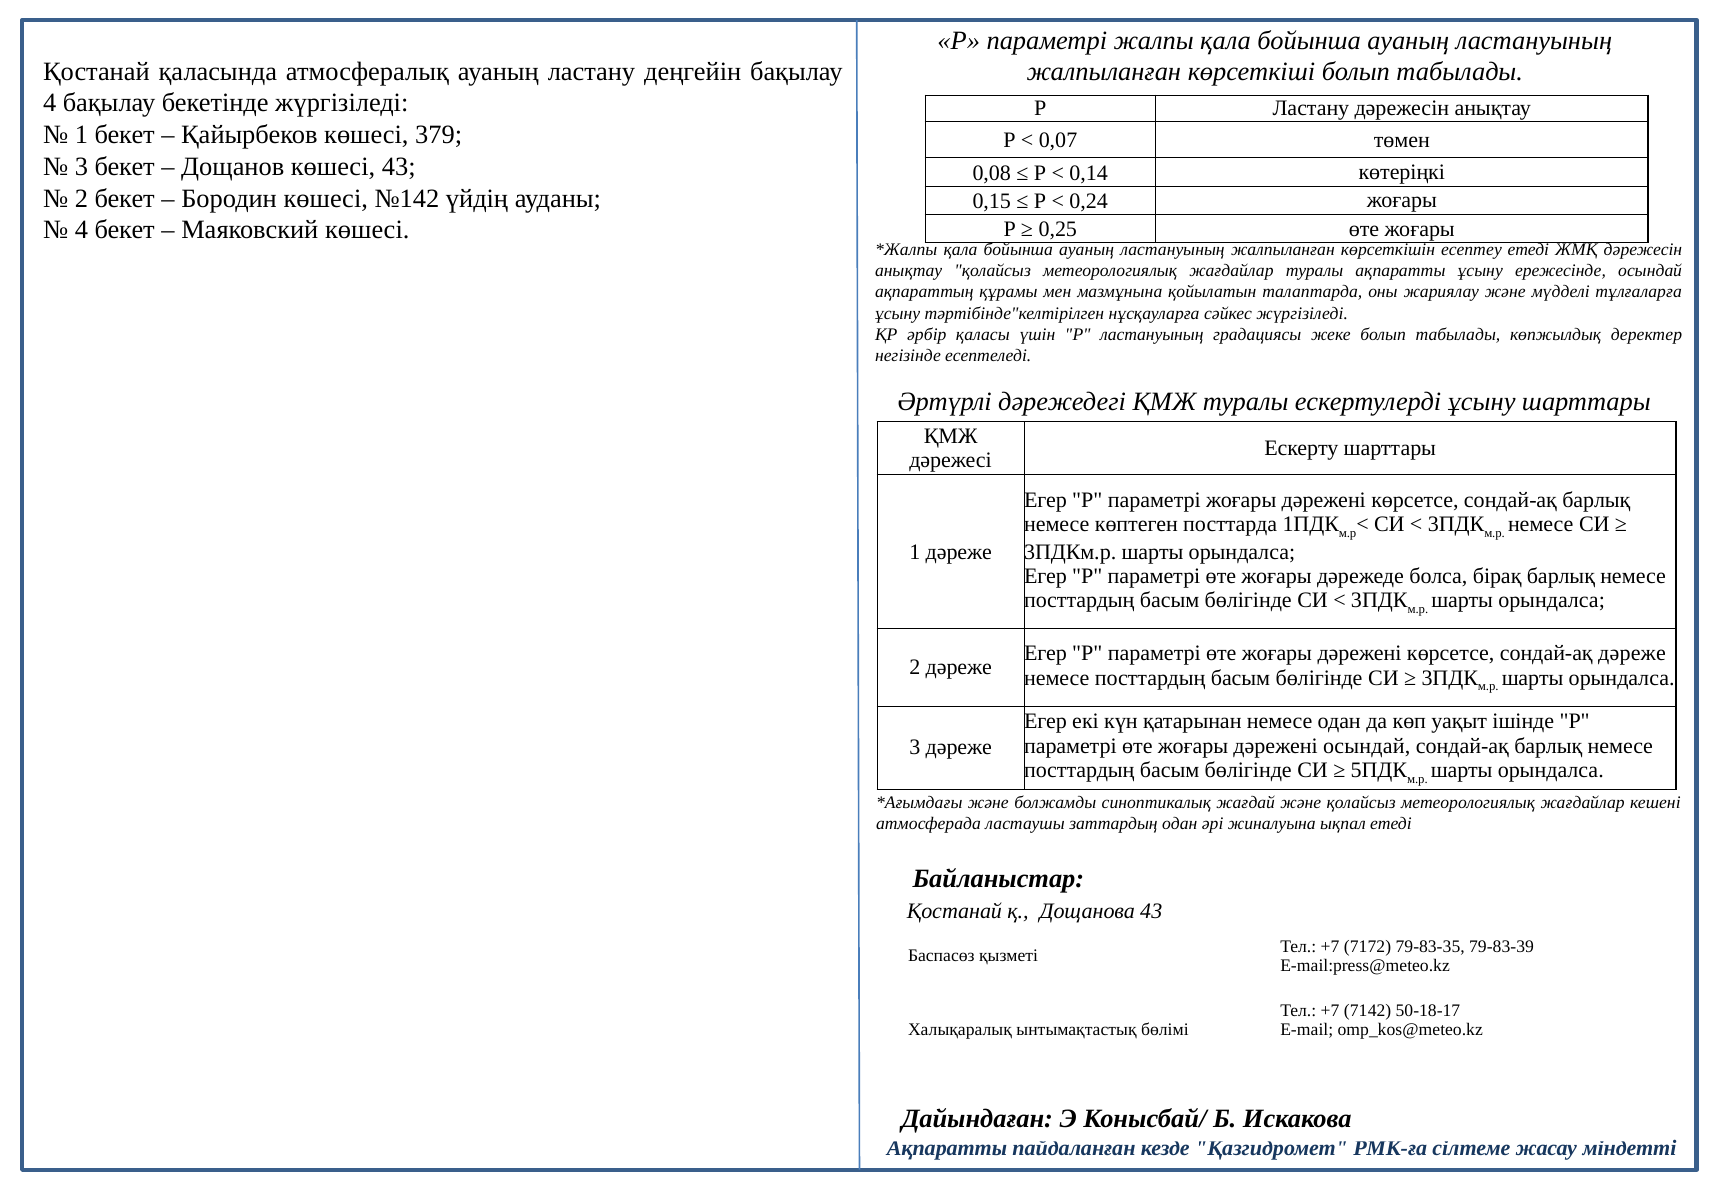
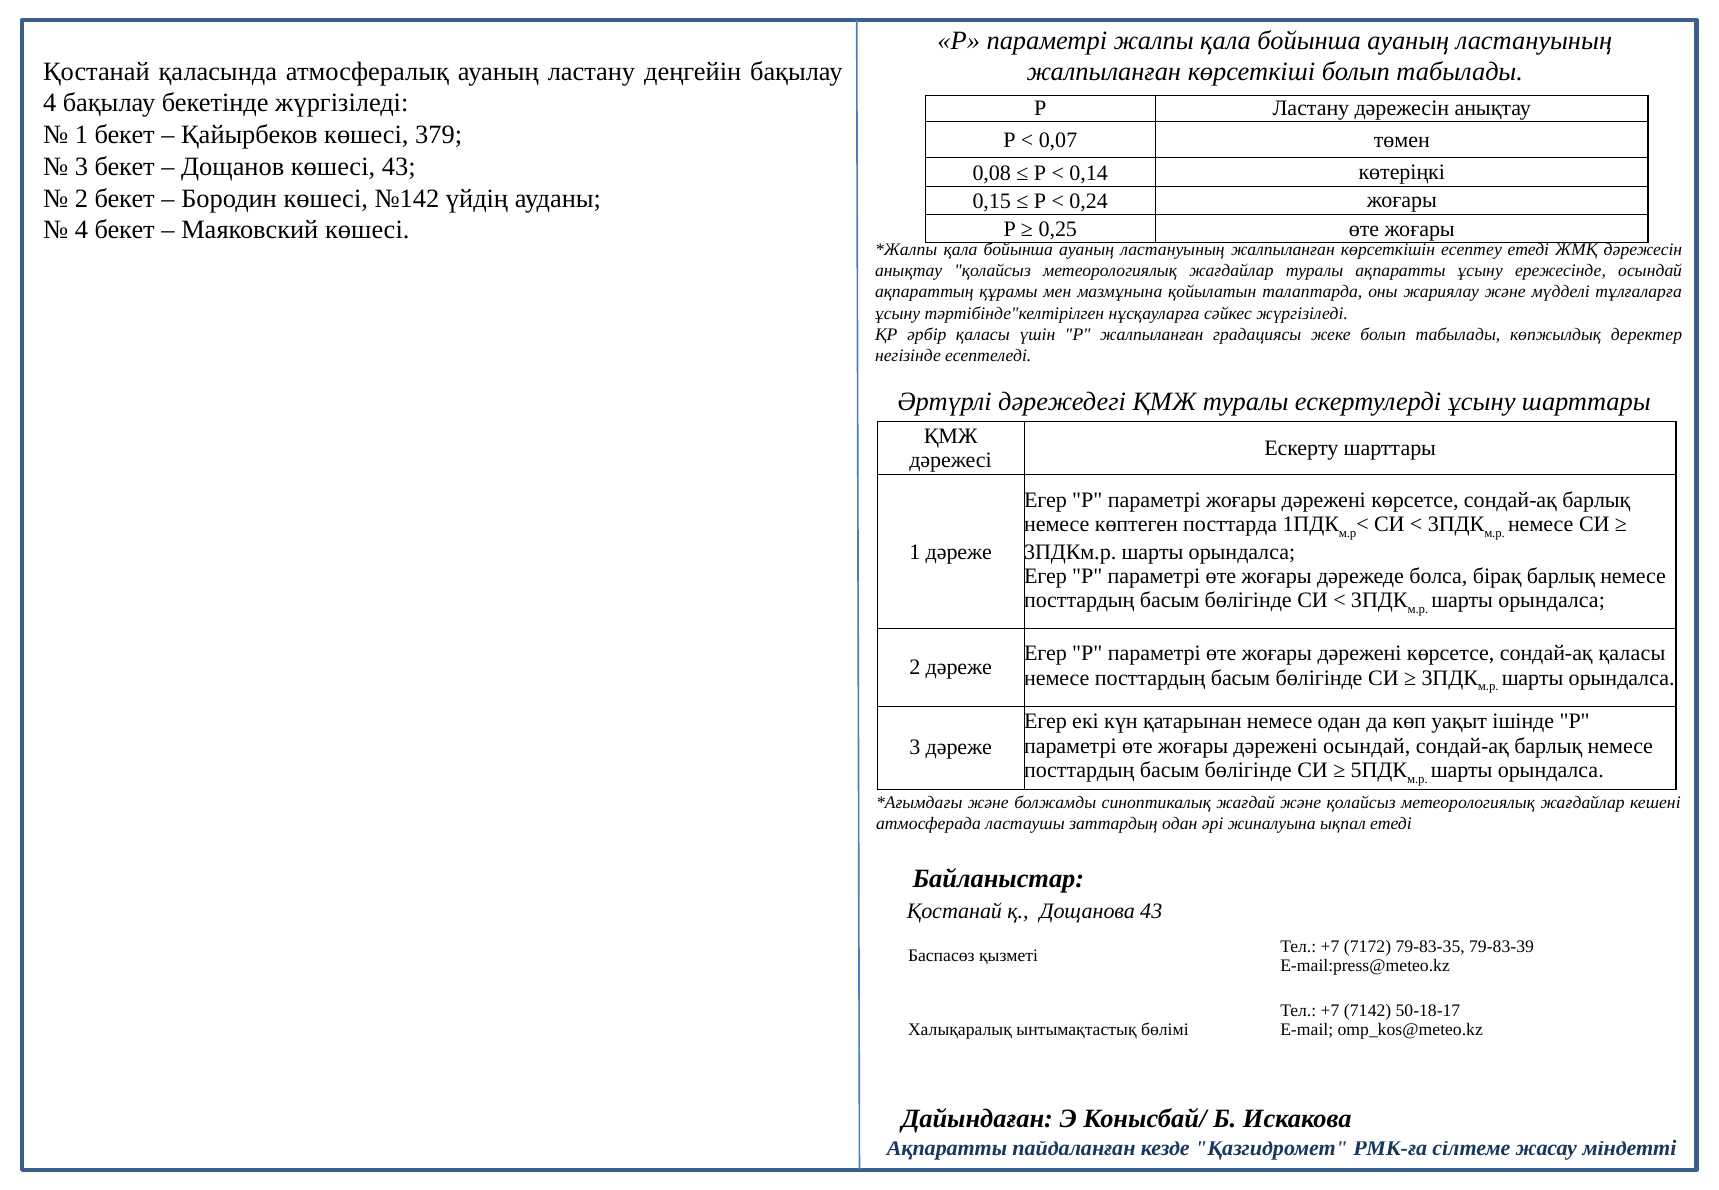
Р ластануының: ластануының -> жалпыланған (1152, 334)
сондай-ақ дәреже: дәреже -> қаласы (1632, 654)
